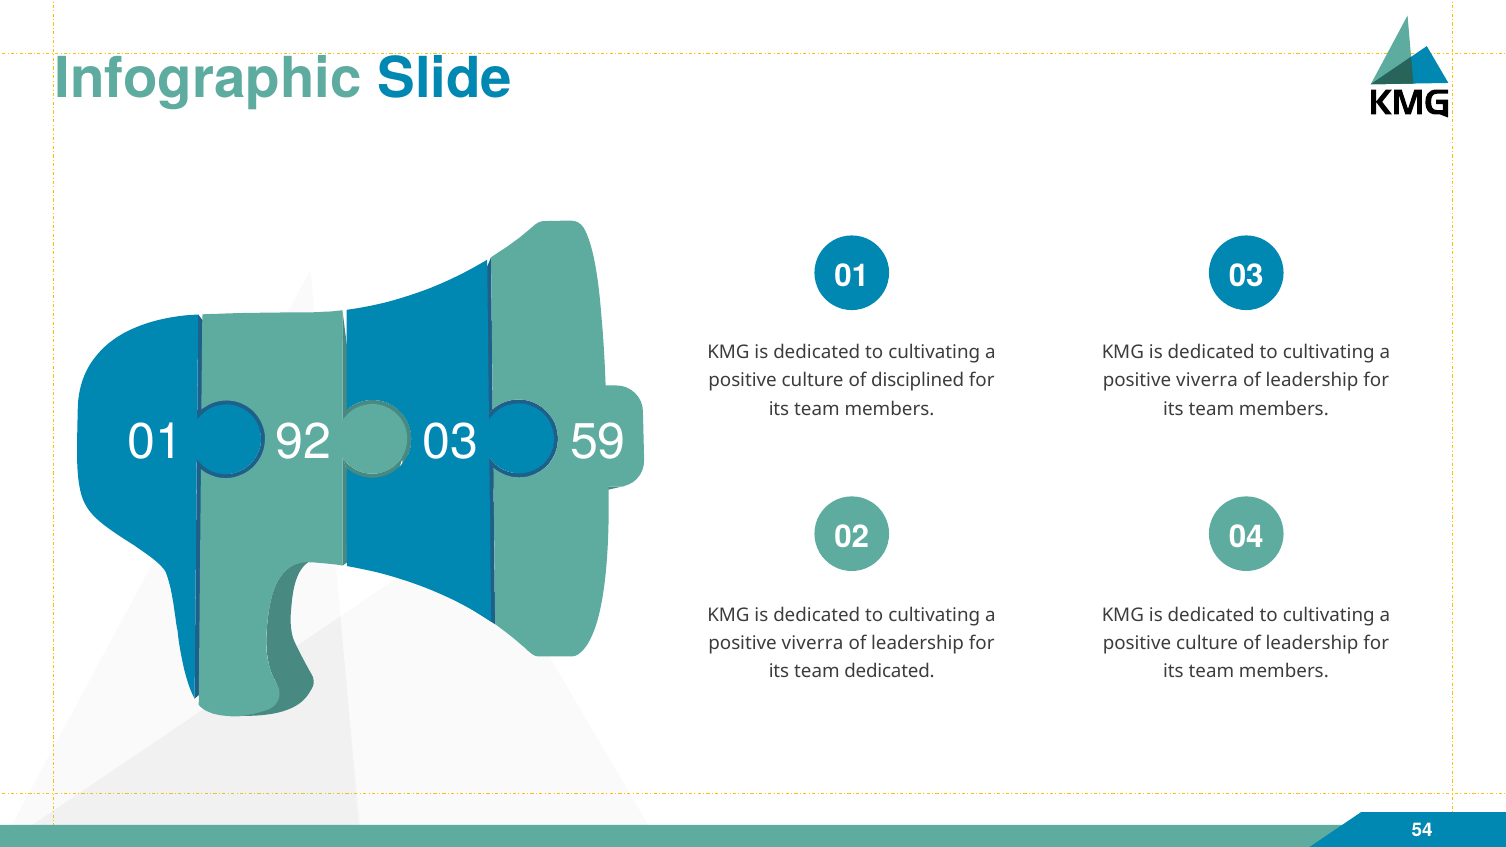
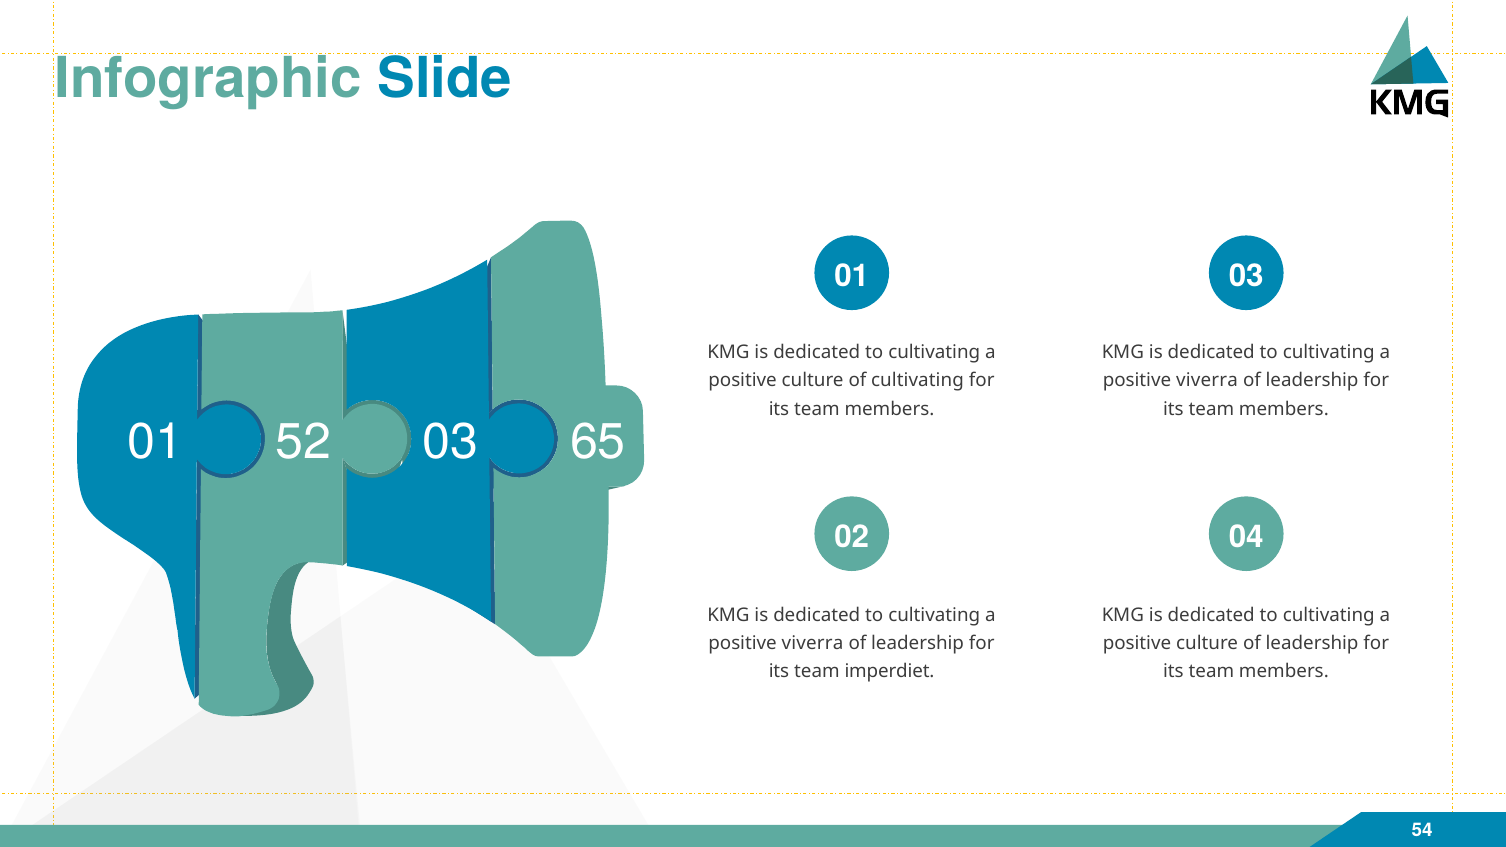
of disciplined: disciplined -> cultivating (918, 381)
92: 92 -> 52 (303, 442)
59: 59 -> 65 (598, 442)
team dedicated: dedicated -> imperdiet (889, 671)
